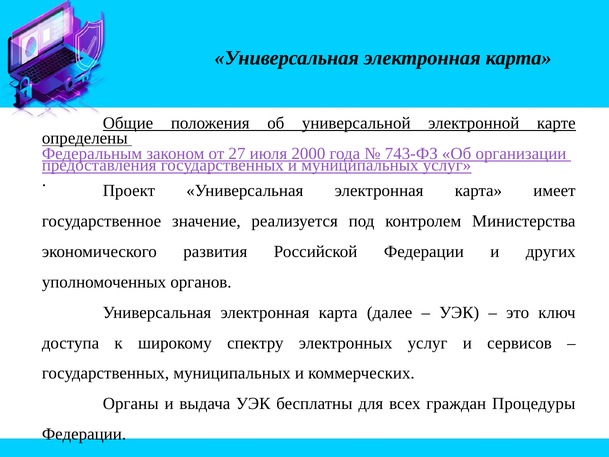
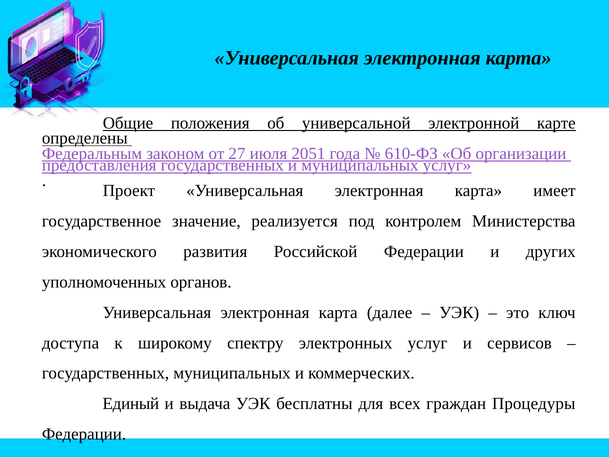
2000: 2000 -> 2051 (308, 153)
743-ФЗ: 743-ФЗ -> 610-ФЗ (411, 153)
Органы: Органы -> Единый (131, 404)
